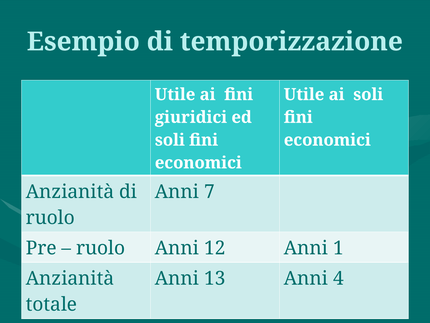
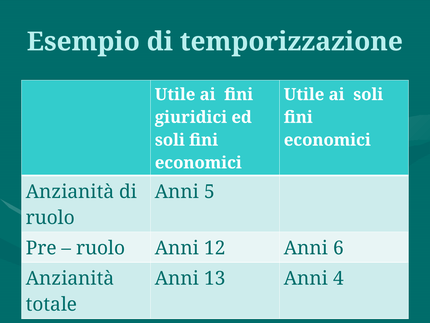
Anni 7: 7 -> 5 (209, 191)
1: 1 -> 6 (338, 248)
